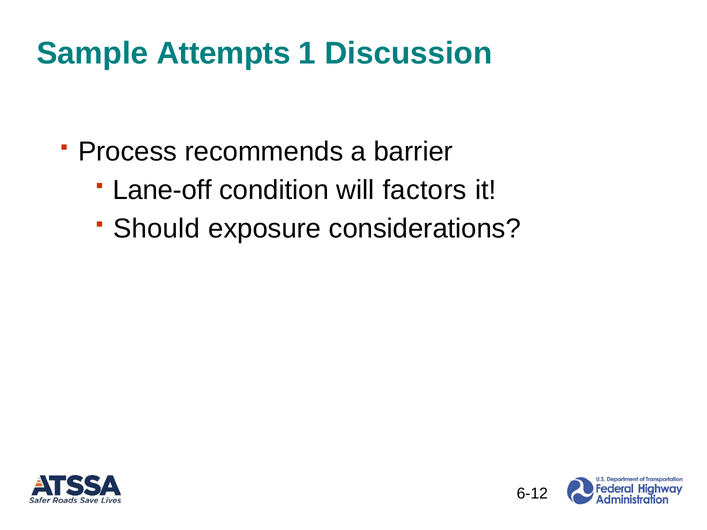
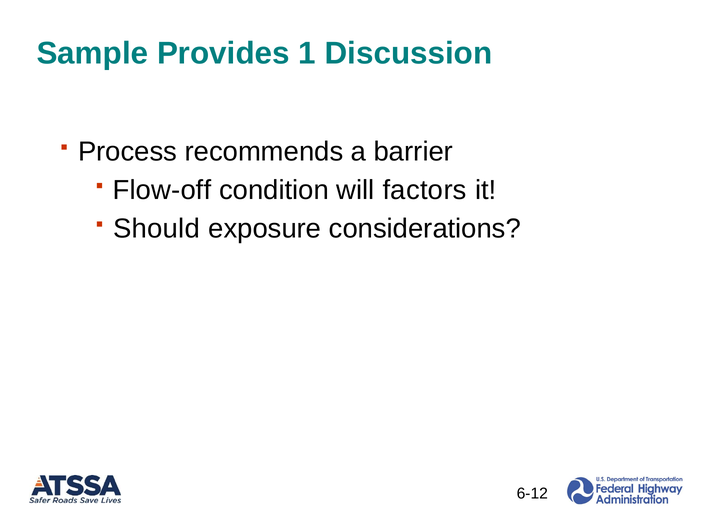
Attempts: Attempts -> Provides (223, 53)
Lane-off: Lane-off -> Flow-off (162, 190)
